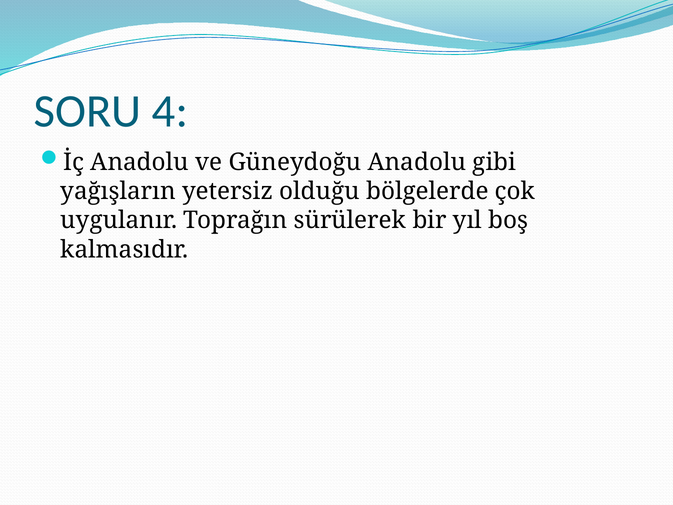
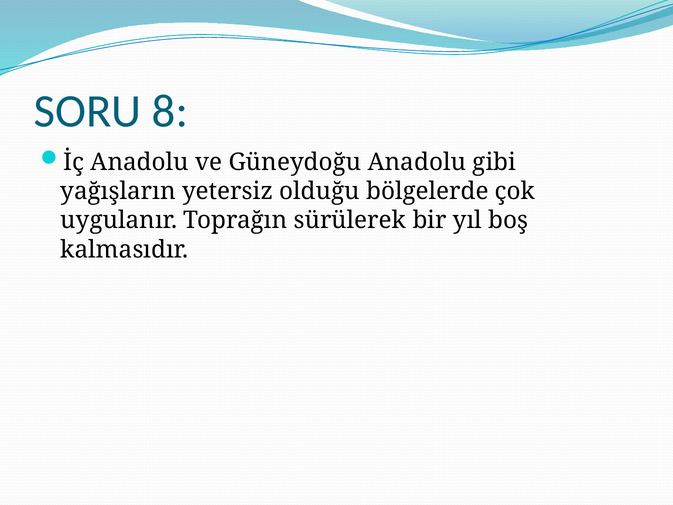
4: 4 -> 8 (170, 111)
